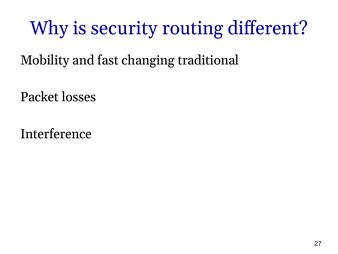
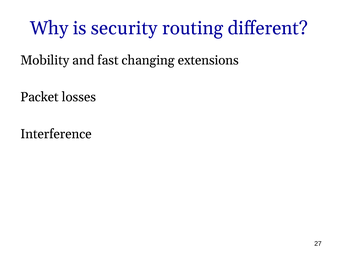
traditional: traditional -> extensions (208, 60)
